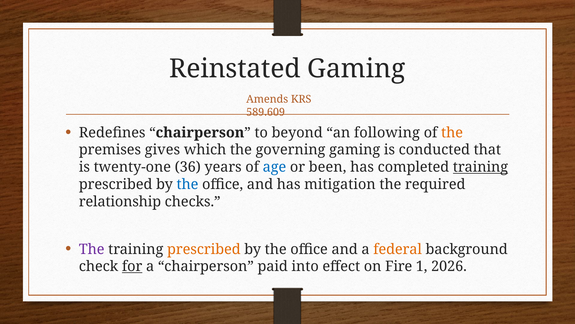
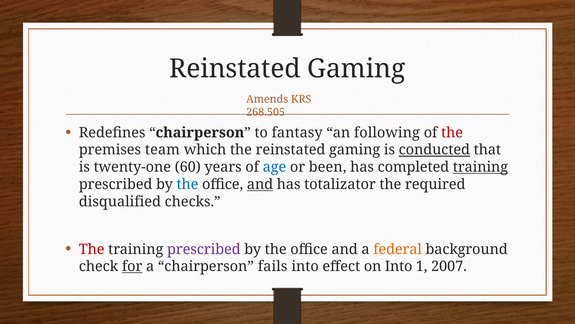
589.609: 589.609 -> 268.505 (266, 112)
beyond: beyond -> fantasy (297, 132)
the colour: orange -> red (452, 132)
gives: gives -> team (162, 150)
the governing: governing -> reinstated (291, 150)
conducted underline: none -> present (434, 150)
36: 36 -> 60 (188, 167)
and underline: none -> present (260, 184)
mitigation: mitigation -> totalizator (340, 184)
relationship: relationship -> disqualified (120, 201)
The colour: purple -> red (92, 249)
prescribed colour: orange -> purple (204, 249)
paid: paid -> fails (273, 266)
on Fire: Fire -> Into (399, 266)
2026: 2026 -> 2007 (449, 266)
